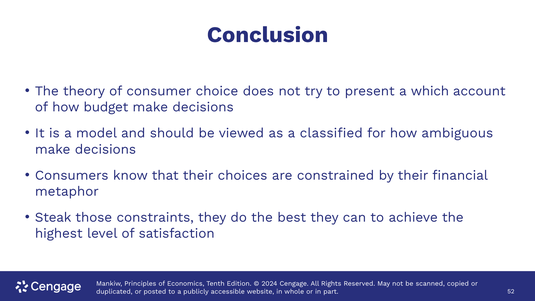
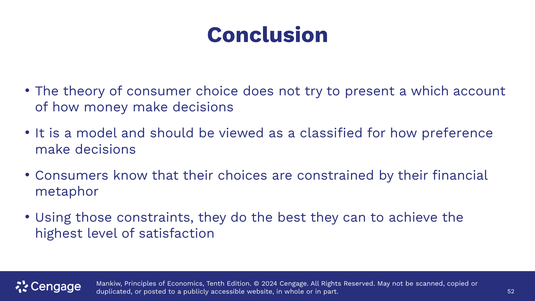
budget: budget -> money (106, 107)
ambiguous: ambiguous -> preference (457, 133)
Steak: Steak -> Using (53, 217)
